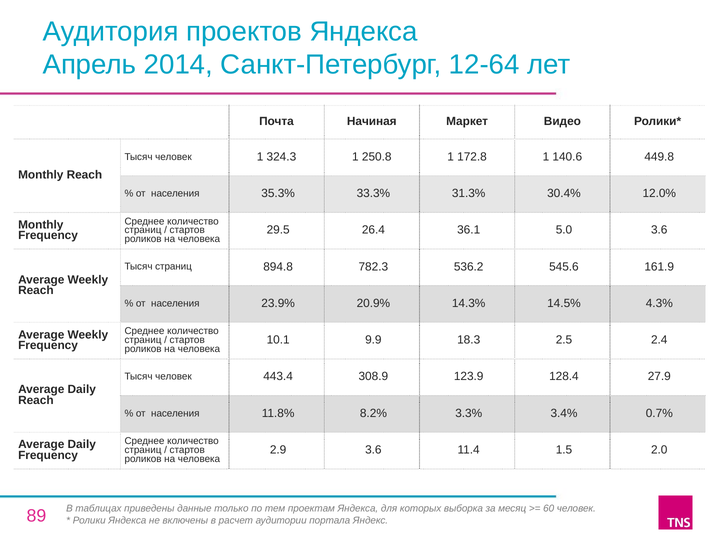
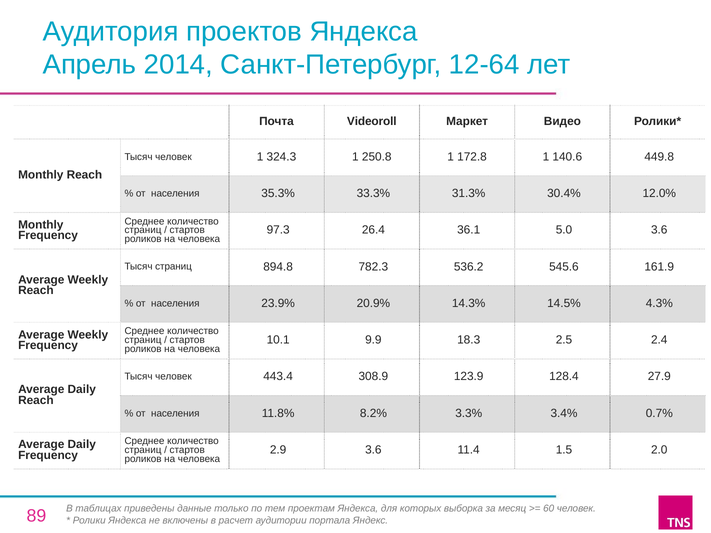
Начиная: Начиная -> Videoroll (372, 122)
29.5: 29.5 -> 97.3 (278, 230)
